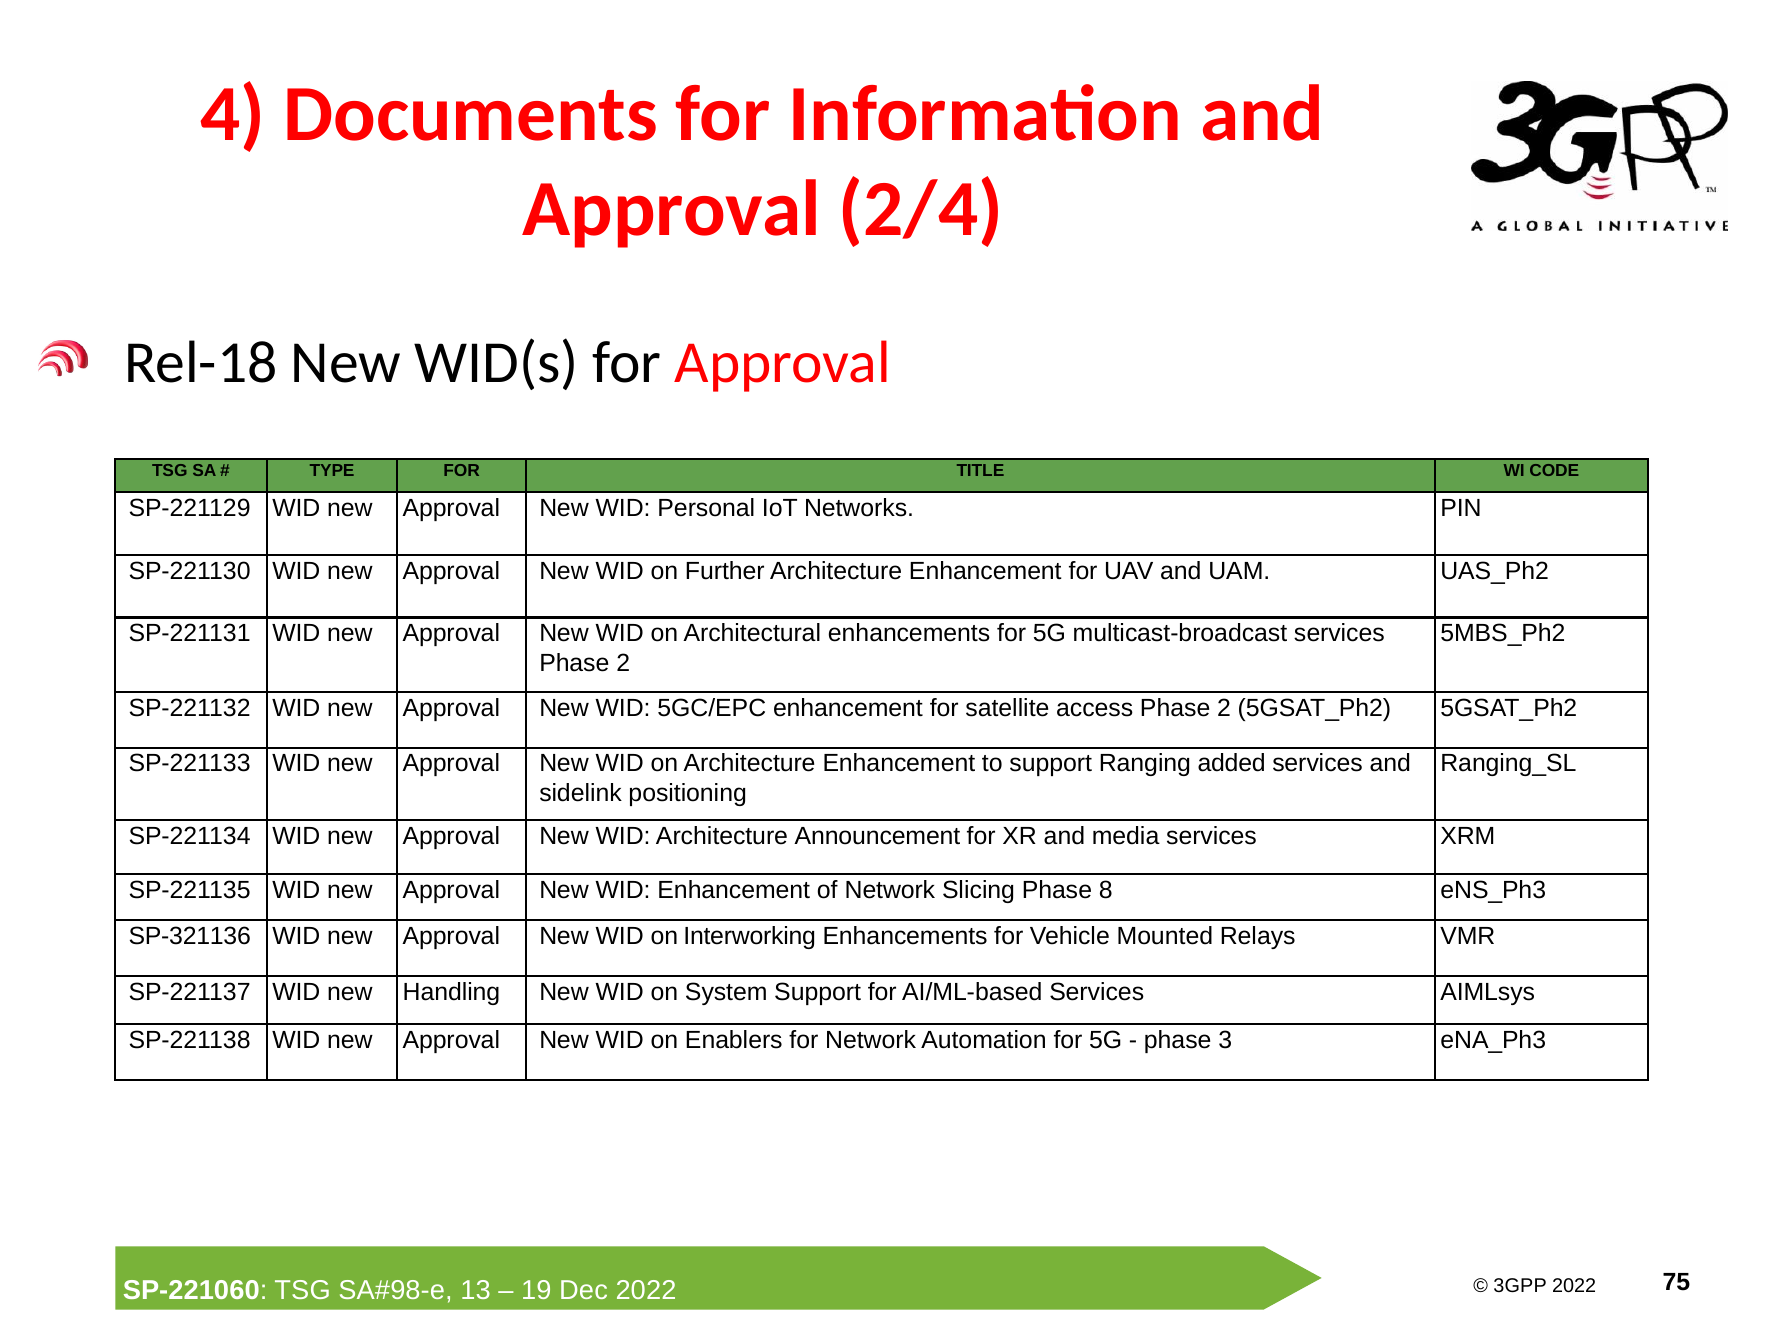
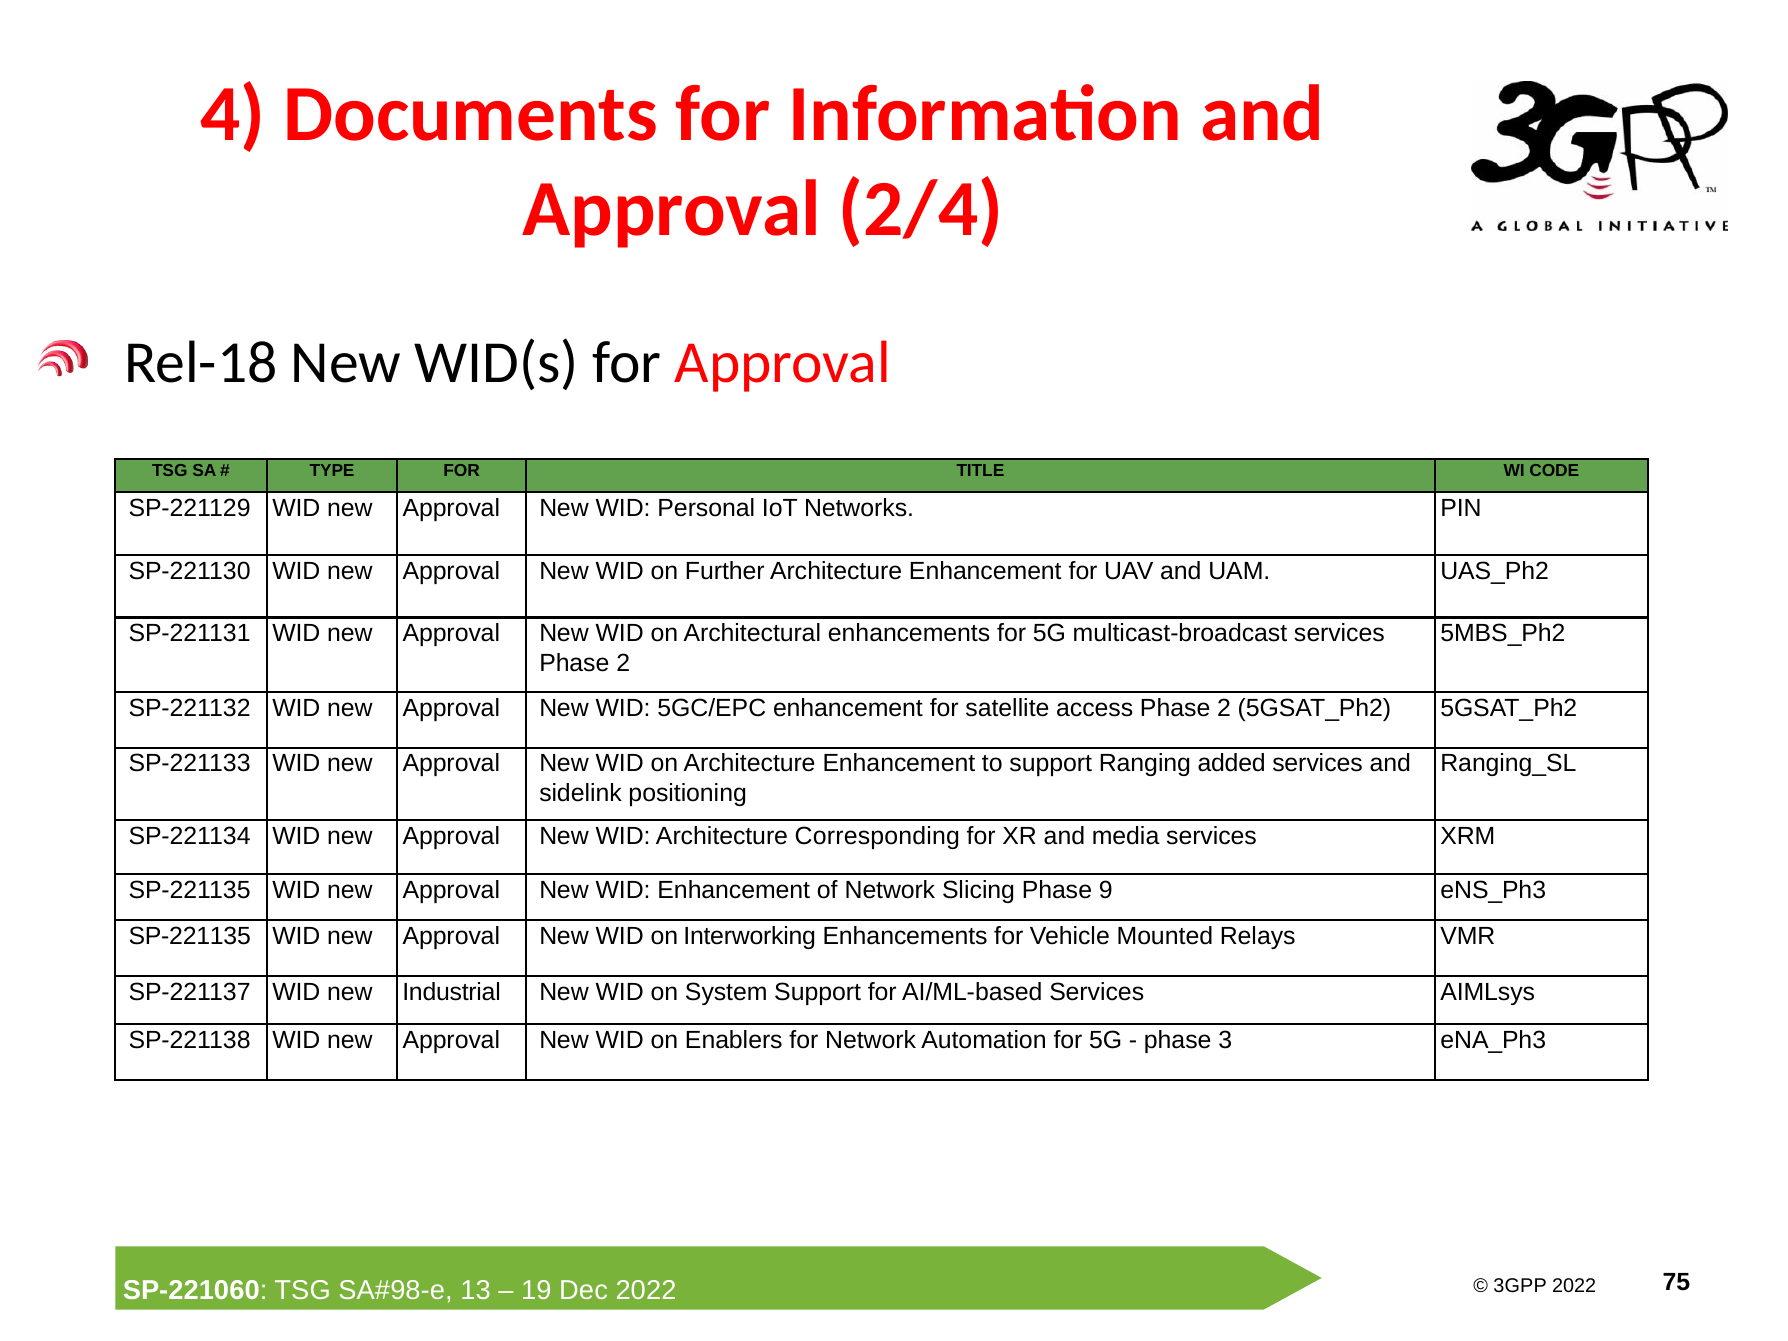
Announcement: Announcement -> Corresponding (877, 836)
8: 8 -> 9 (1106, 890)
SP-321136: SP-321136 -> SP-221135 (190, 936)
Handling: Handling -> Industrial (452, 992)
